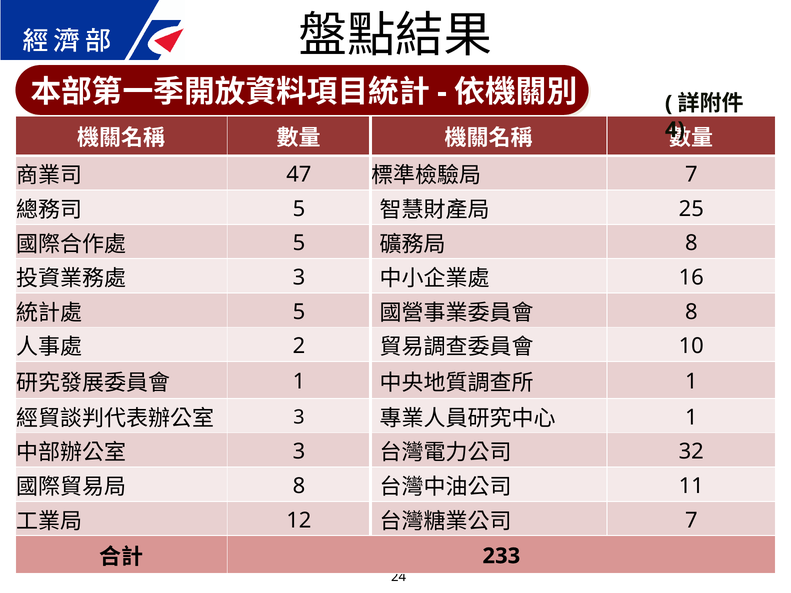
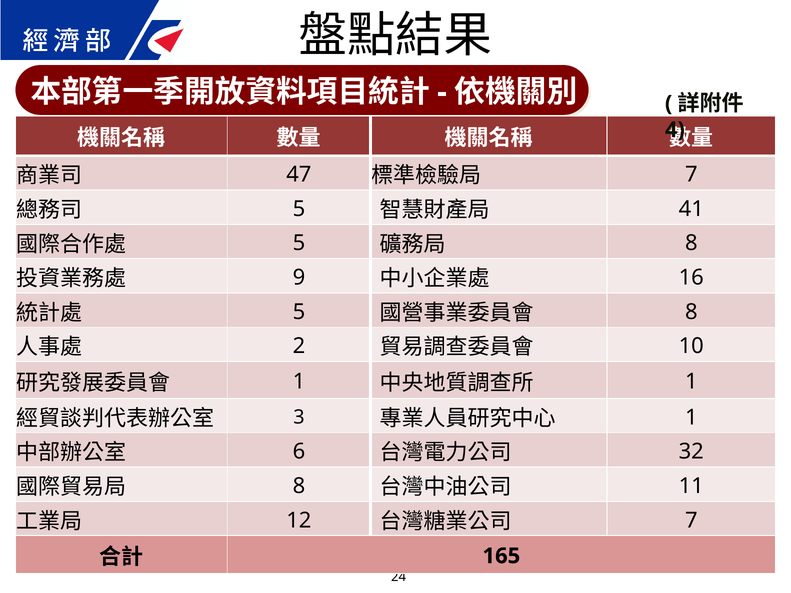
25: 25 -> 41 (691, 209)
3: 3 -> 9 (299, 278)
3: 3 -> 6 (299, 452)
233: 233 -> 165 (501, 556)
